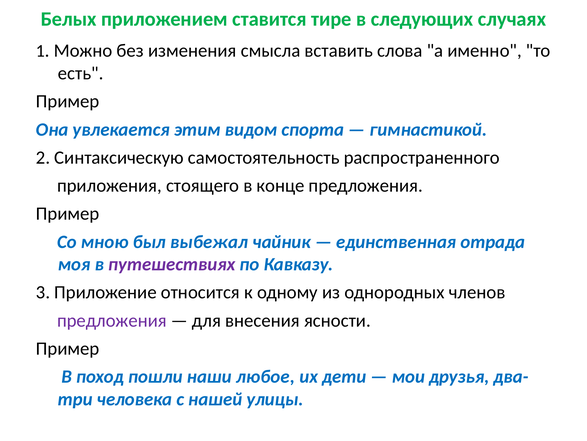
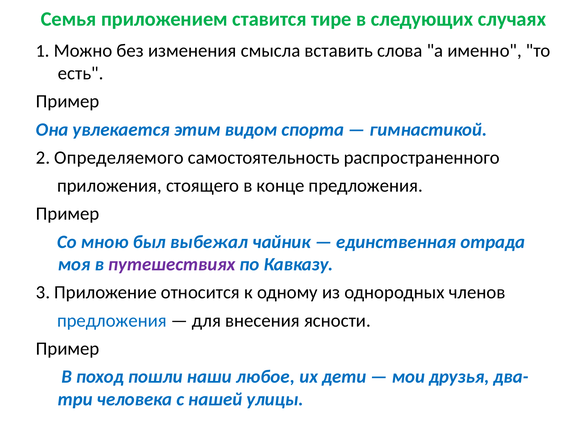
Белых: Белых -> Семья (69, 19)
Синтаксическую: Синтаксическую -> Определяемого (119, 157)
предложения colour: purple -> blue (112, 320)
